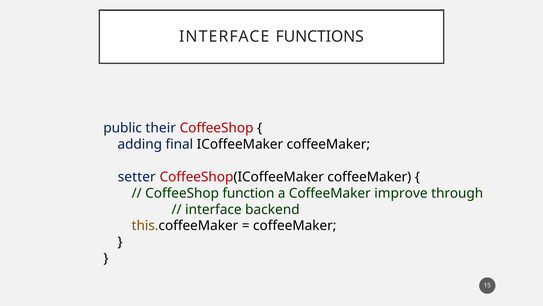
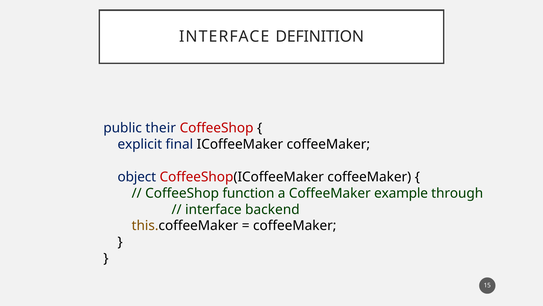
FUNCTIONS: FUNCTIONS -> DEFINITION (320, 37)
adding: adding -> explicit (140, 144)
setter: setter -> object (137, 177)
improve: improve -> example (401, 193)
